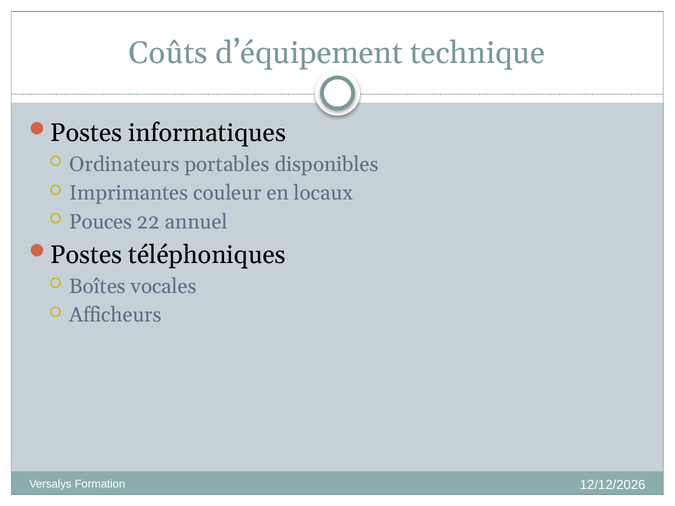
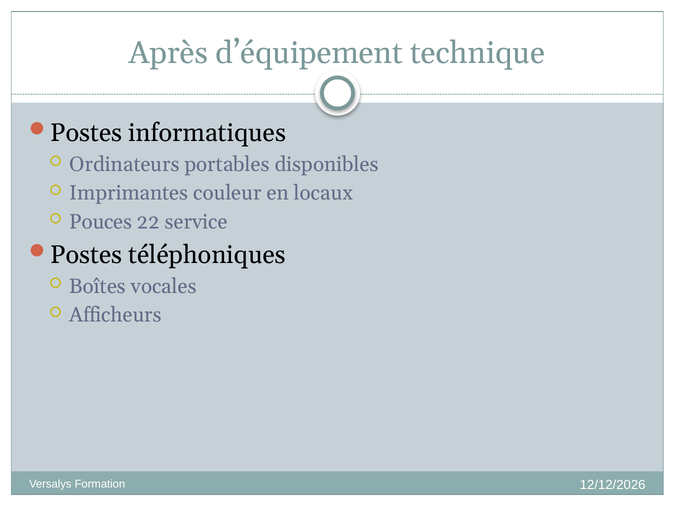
Coûts: Coûts -> Après (168, 53)
annuel: annuel -> service (196, 222)
